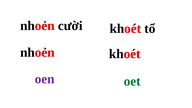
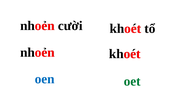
oen colour: purple -> blue (45, 79)
